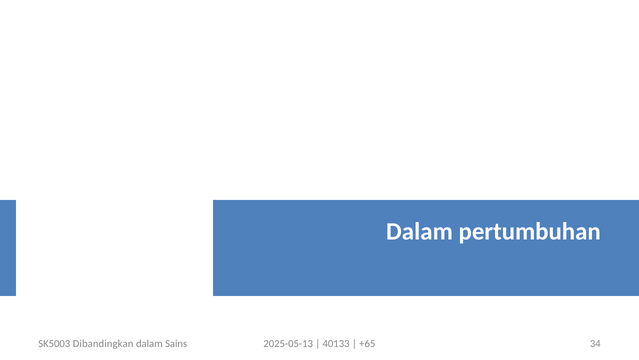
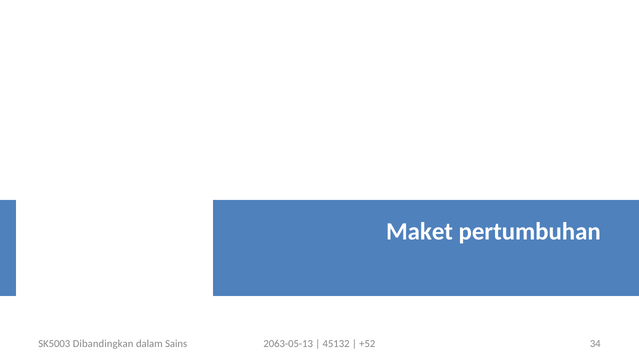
Dalam: Dalam -> Maket (420, 231)
2025-05-13: 2025-05-13 -> 2063-05-13 (288, 343)
40133: 40133 -> 45132 (336, 343)
+65: +65 -> +52 (367, 343)
